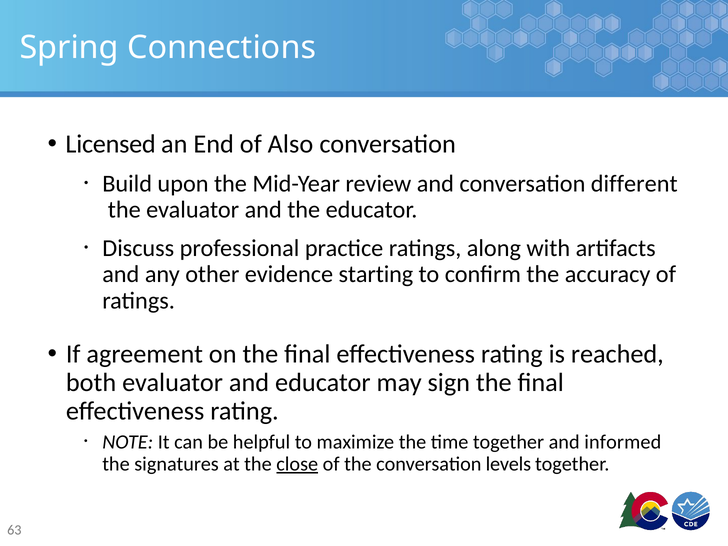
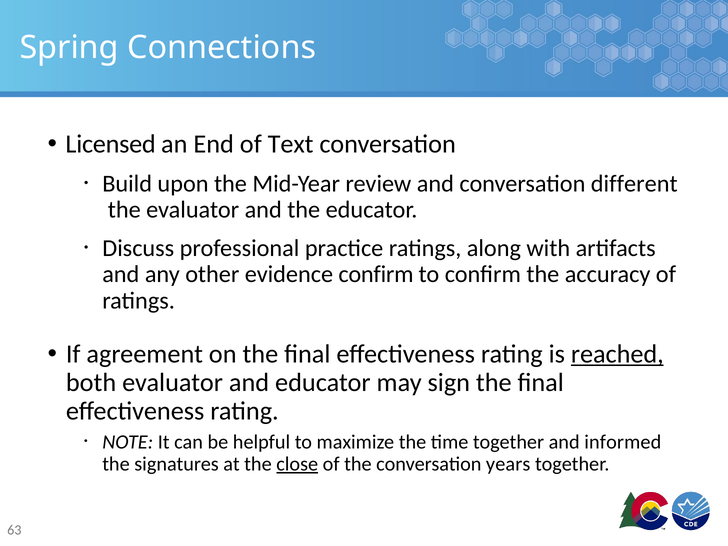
Also: Also -> Text (291, 144)
evidence starting: starting -> confirm (376, 274)
reached underline: none -> present (617, 354)
levels: levels -> years (508, 464)
